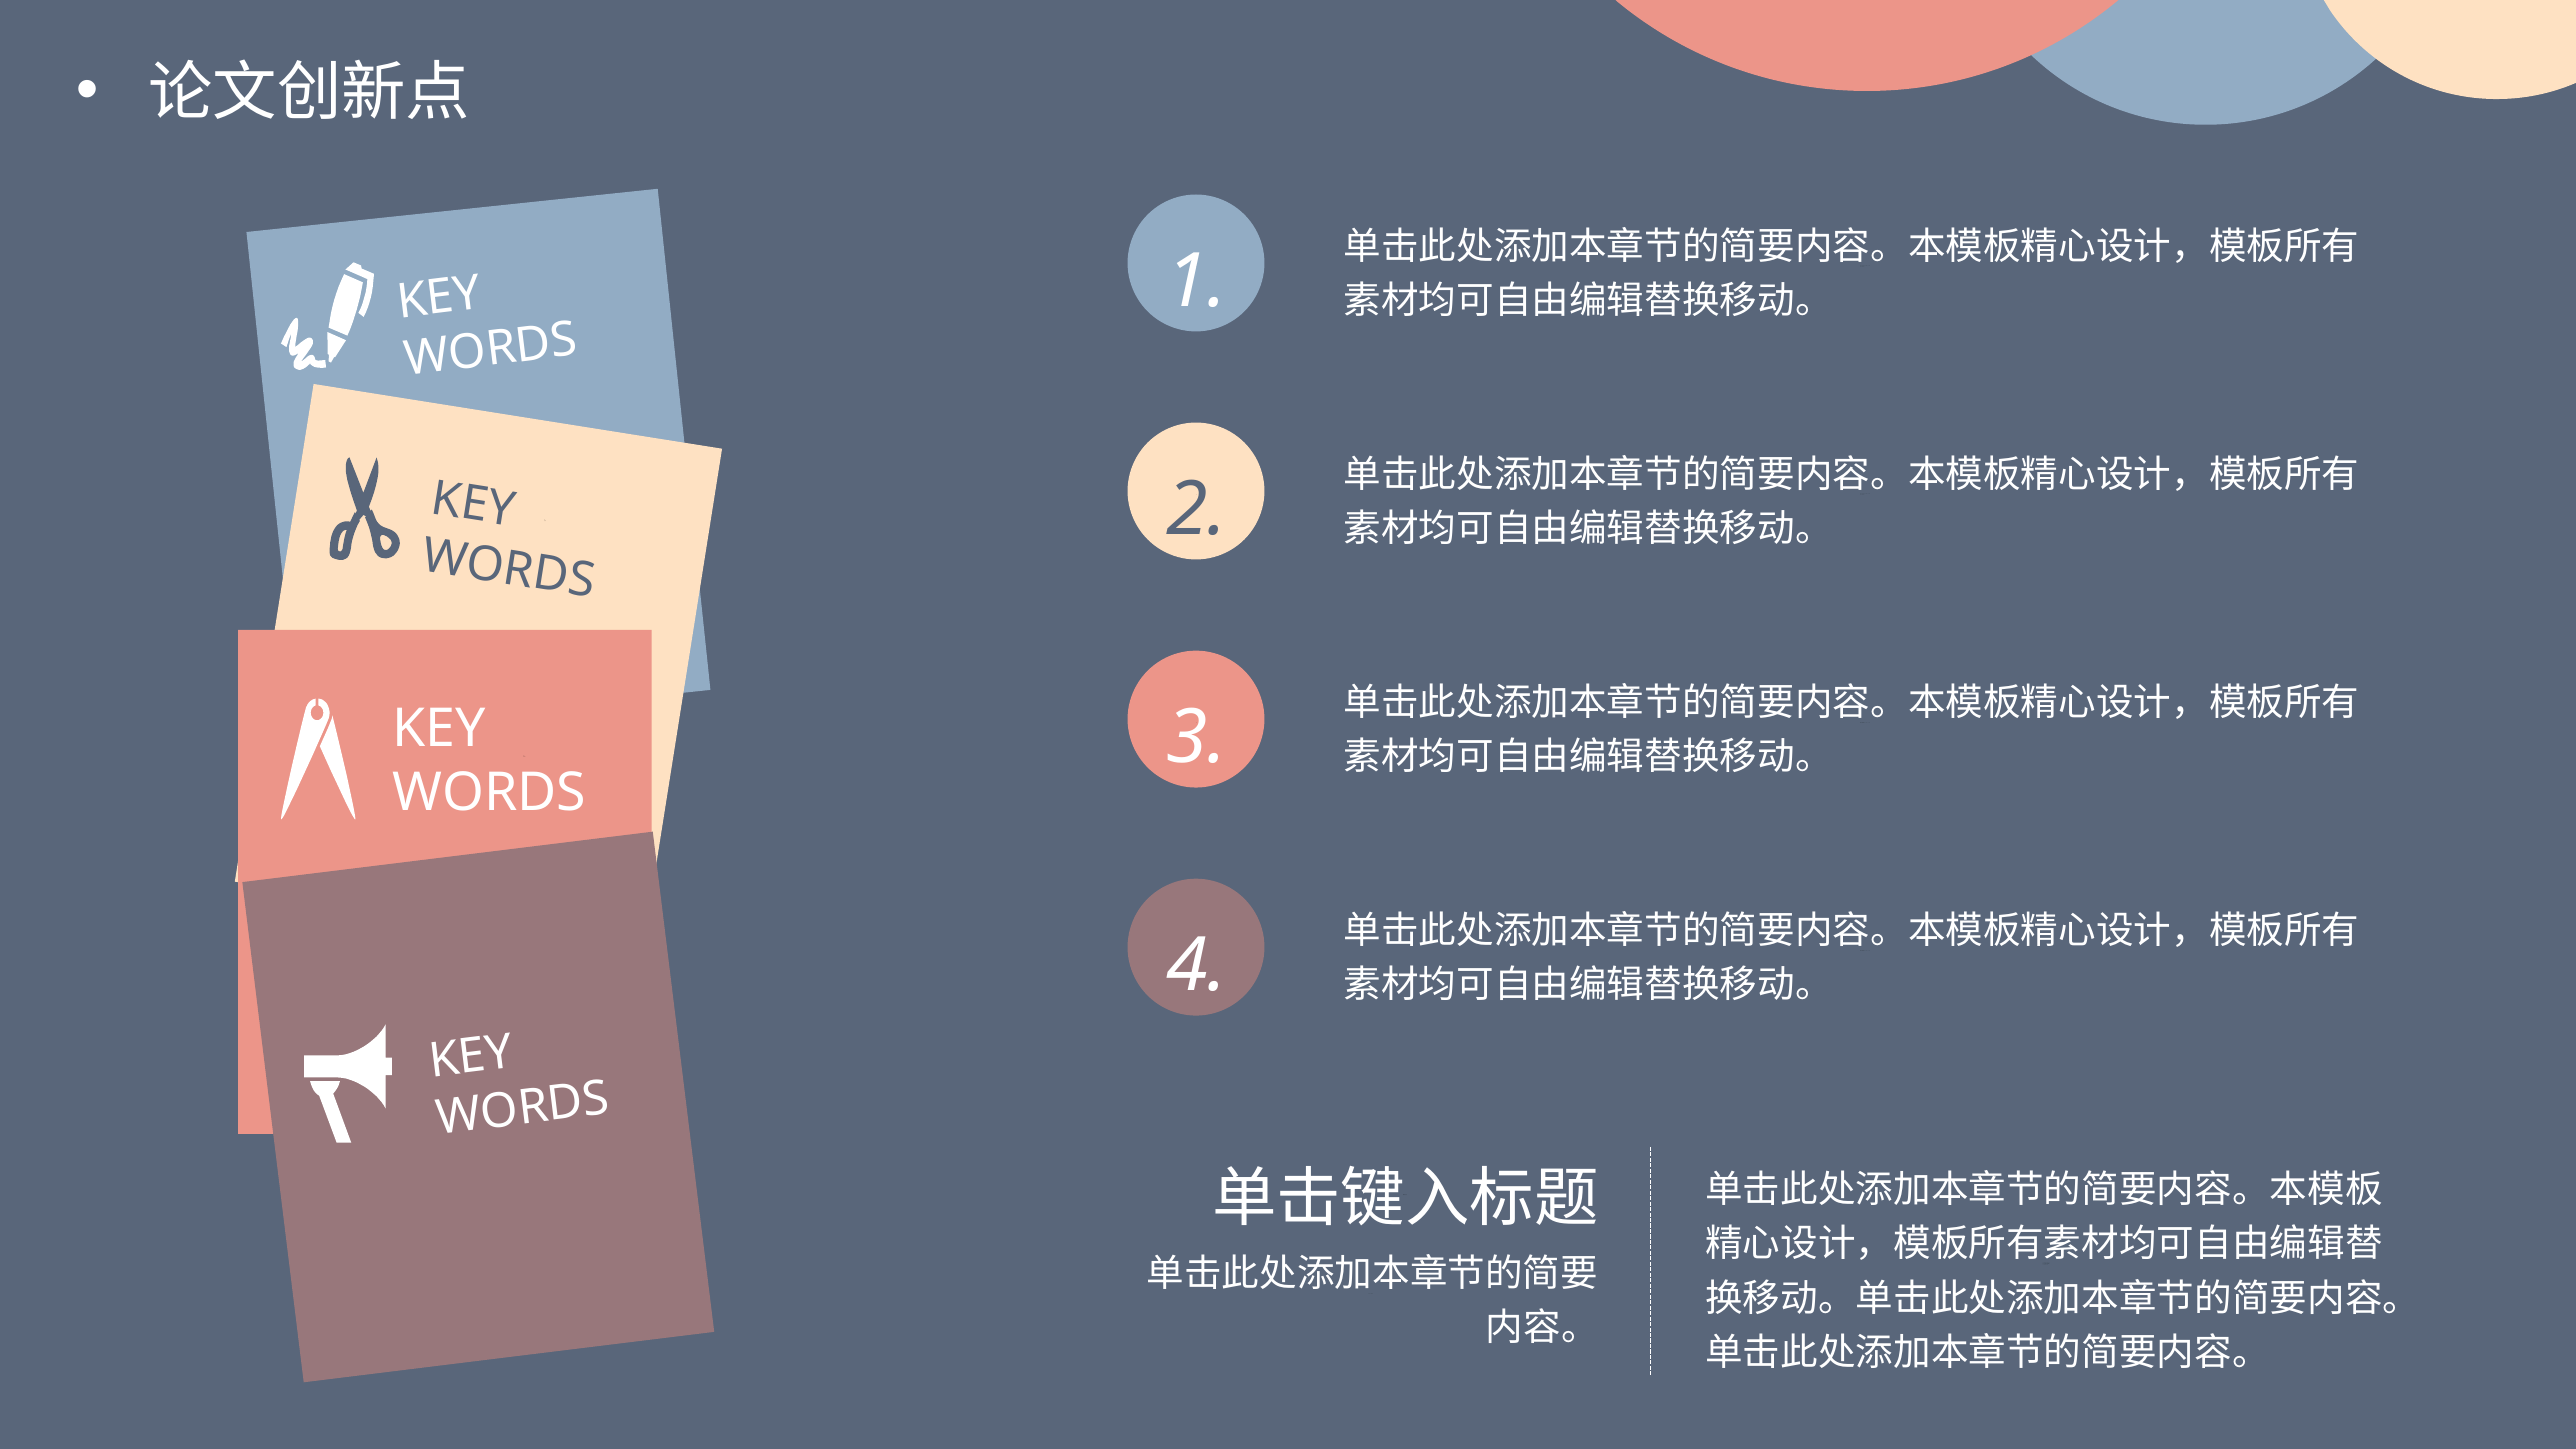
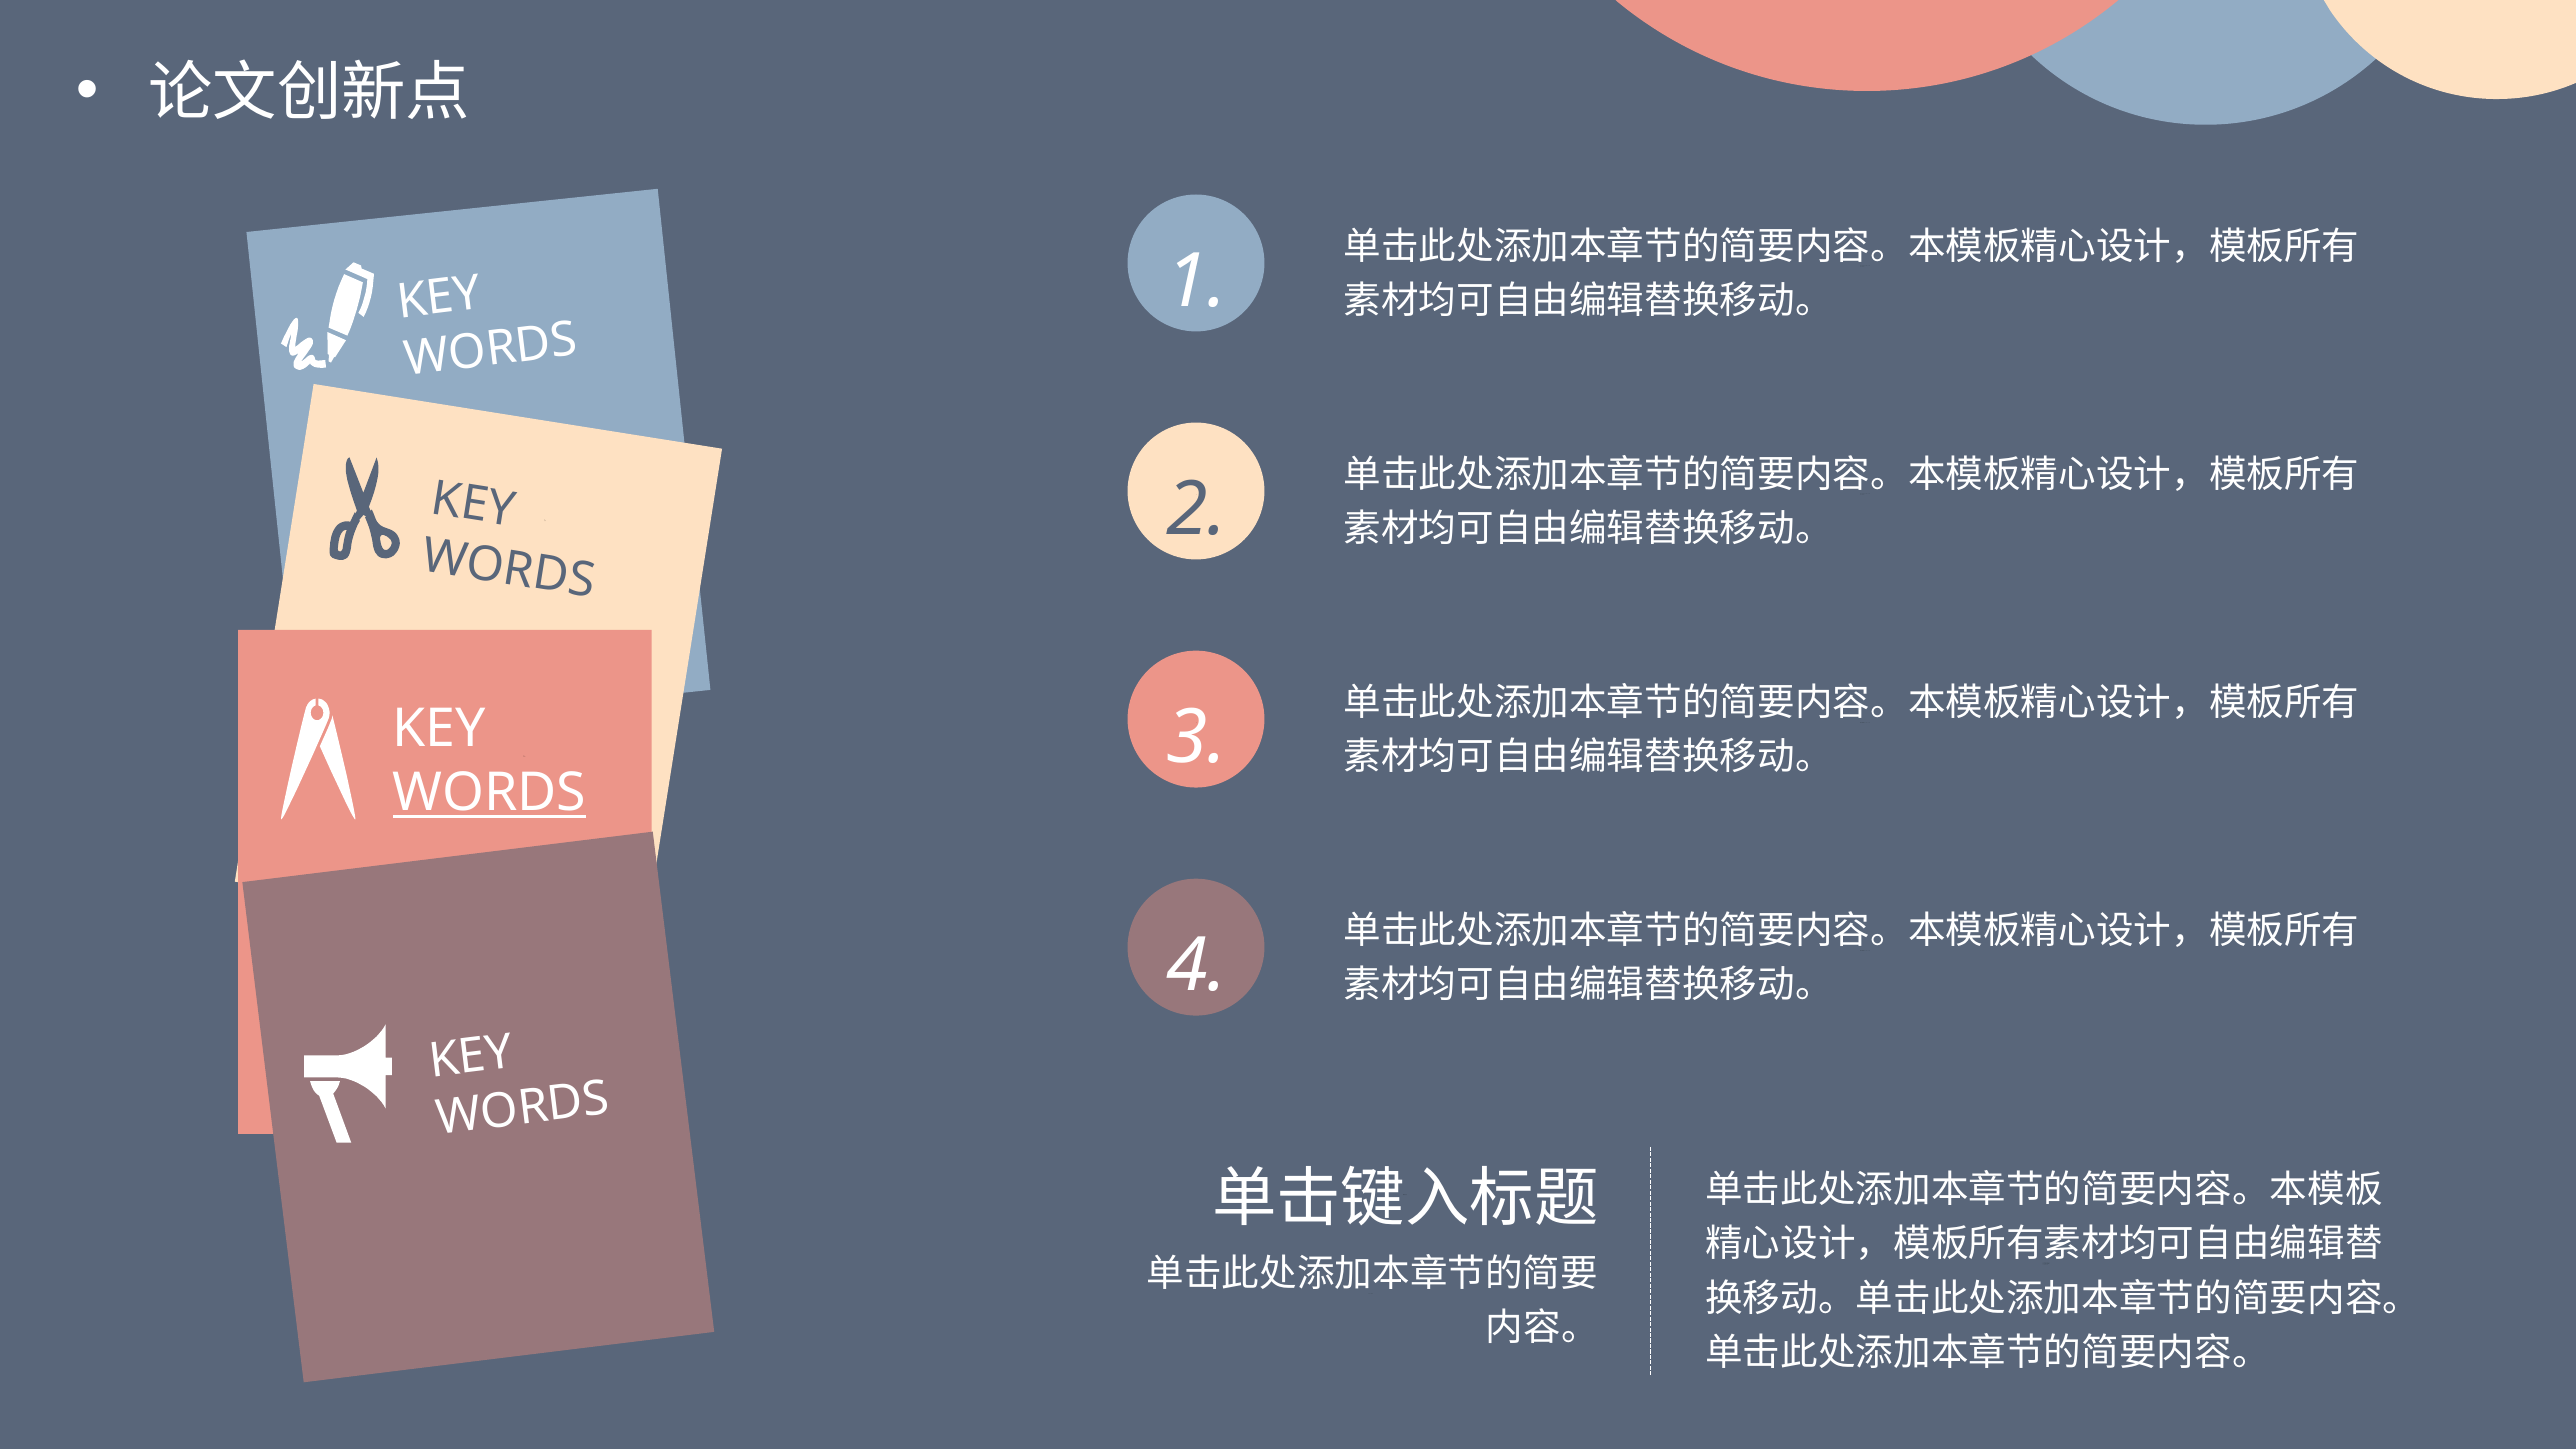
WORDS underline: none -> present (489, 793)
